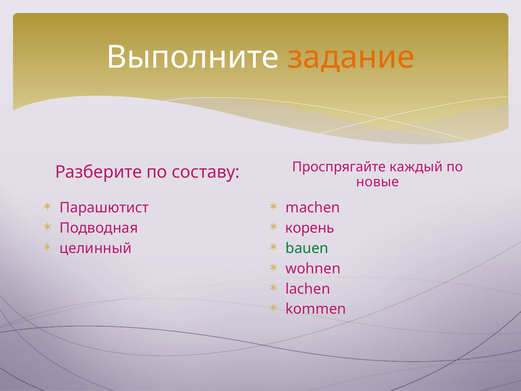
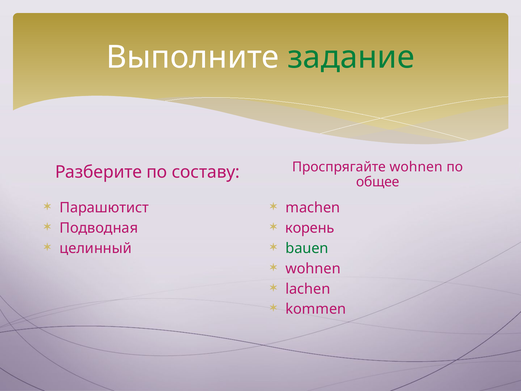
задание colour: orange -> green (351, 57)
Проспрягайте каждый: каждый -> wohnen (416, 167)
новые: новые -> общее (378, 182)
